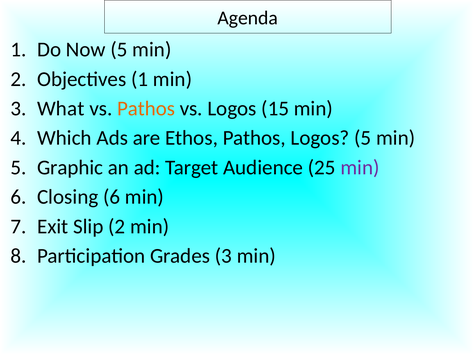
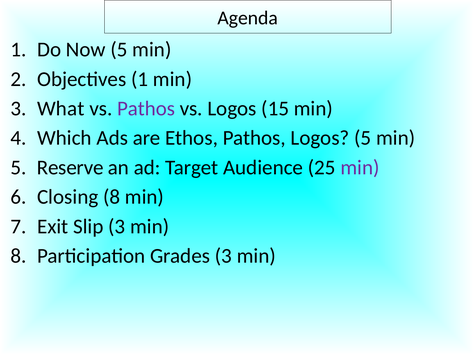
Pathos colour: orange -> purple (146, 109)
Graphic: Graphic -> Reserve (70, 168)
Closing 6: 6 -> 8 (112, 197)
Slip 2: 2 -> 3 (117, 227)
